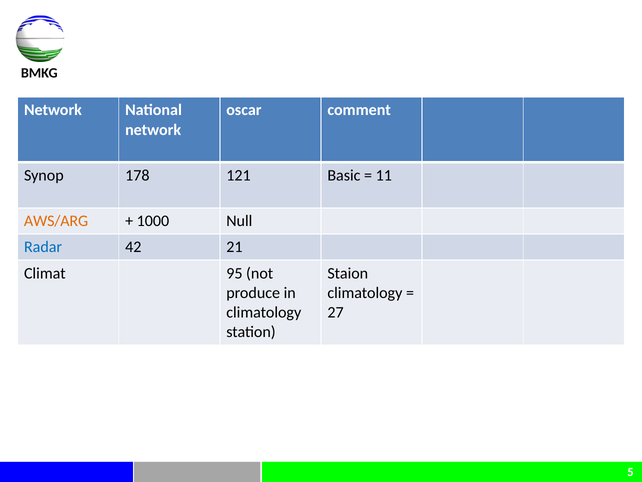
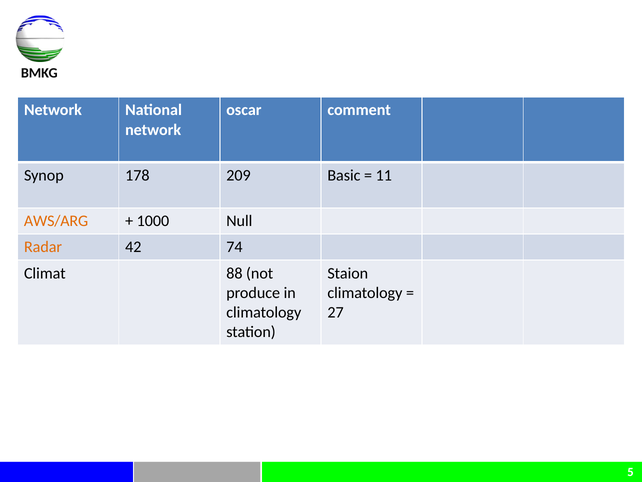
121: 121 -> 209 (238, 175)
Radar colour: blue -> orange (43, 247)
21: 21 -> 74 (234, 247)
95: 95 -> 88 (234, 273)
